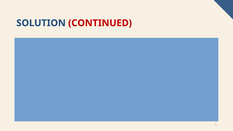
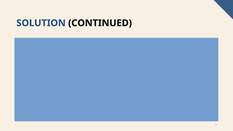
CONTINUED colour: red -> black (100, 23)
